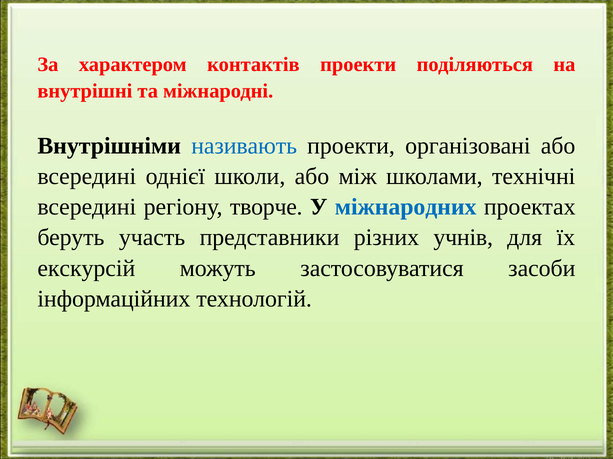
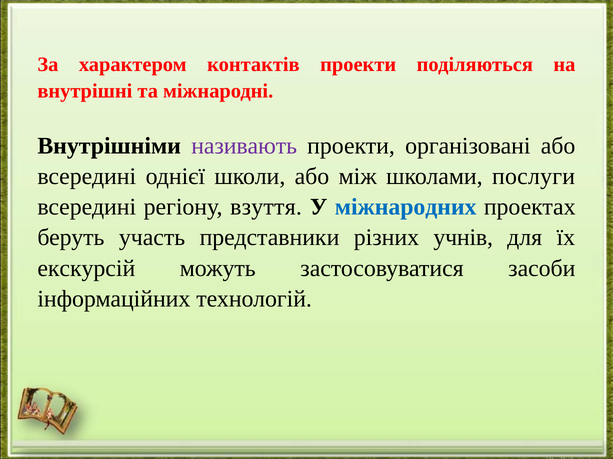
називають colour: blue -> purple (244, 146)
технічні: технічні -> послуги (534, 177)
творче: творче -> взуття (266, 207)
